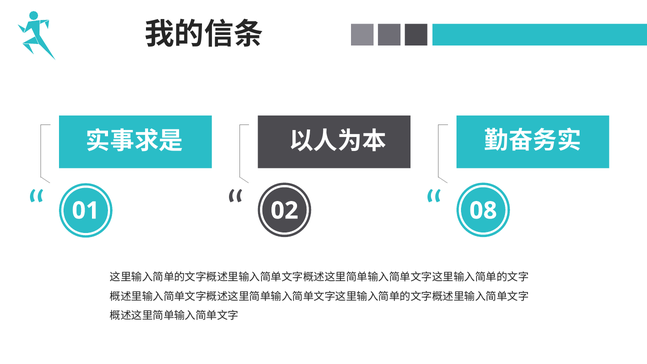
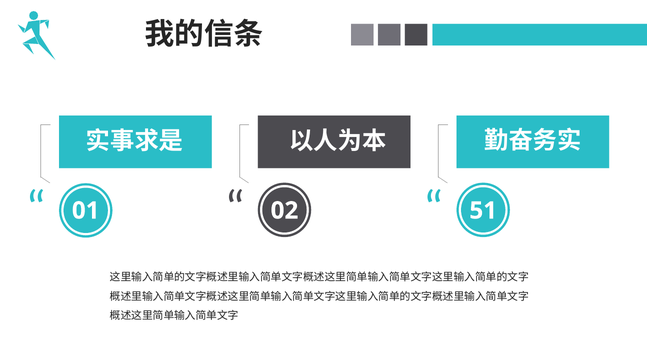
08: 08 -> 51 (483, 211)
